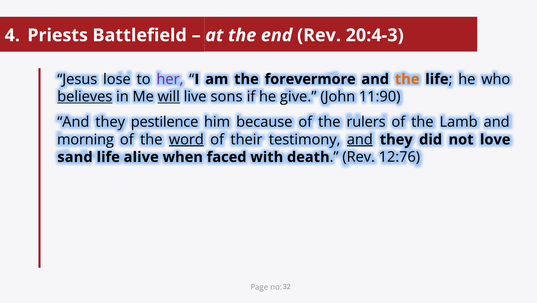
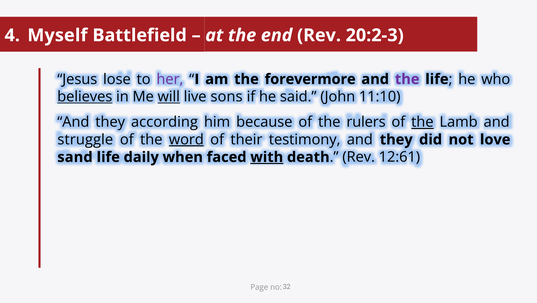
Priests: Priests -> Myself (57, 35)
20:4-3: 20:4-3 -> 20:2-3 (375, 35)
the colour: orange -> purple (407, 79)
give: give -> said (298, 97)
11:90: 11:90 -> 11:10 (380, 97)
pestilence: pestilence -> according (164, 122)
the underline: none -> present (422, 122)
morning: morning -> struggle (85, 140)
and underline: present -> none (360, 140)
alive: alive -> daily (141, 157)
with underline: none -> present (267, 157)
12:76: 12:76 -> 12:61 (399, 157)
